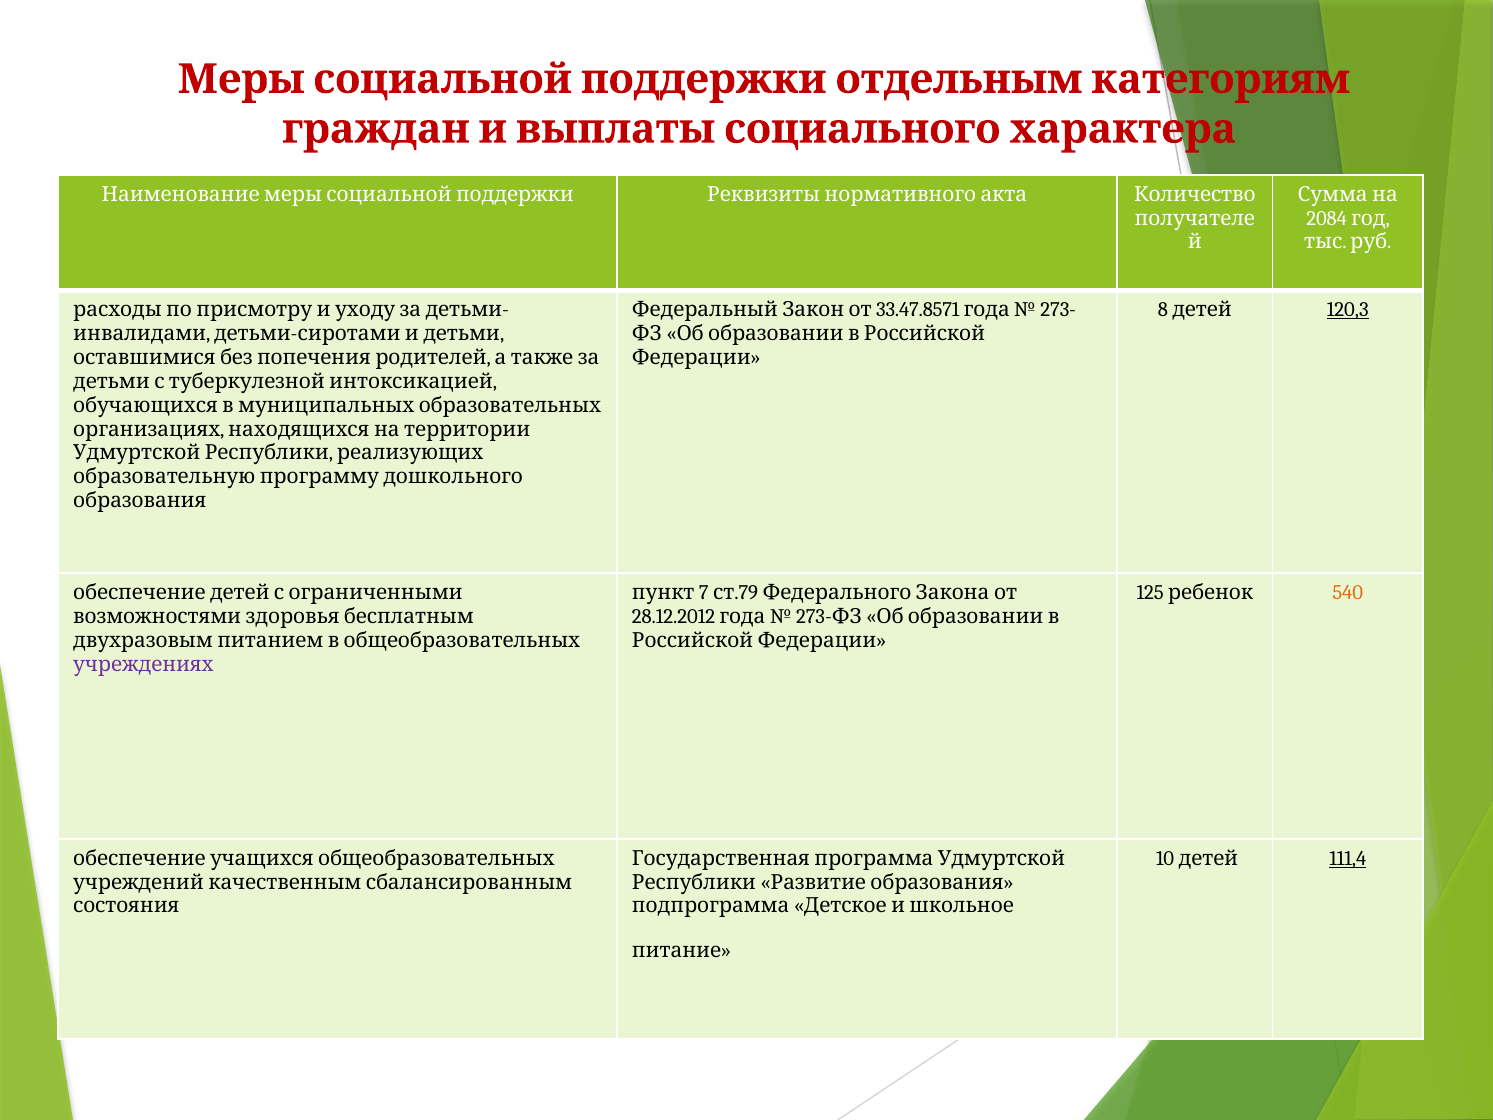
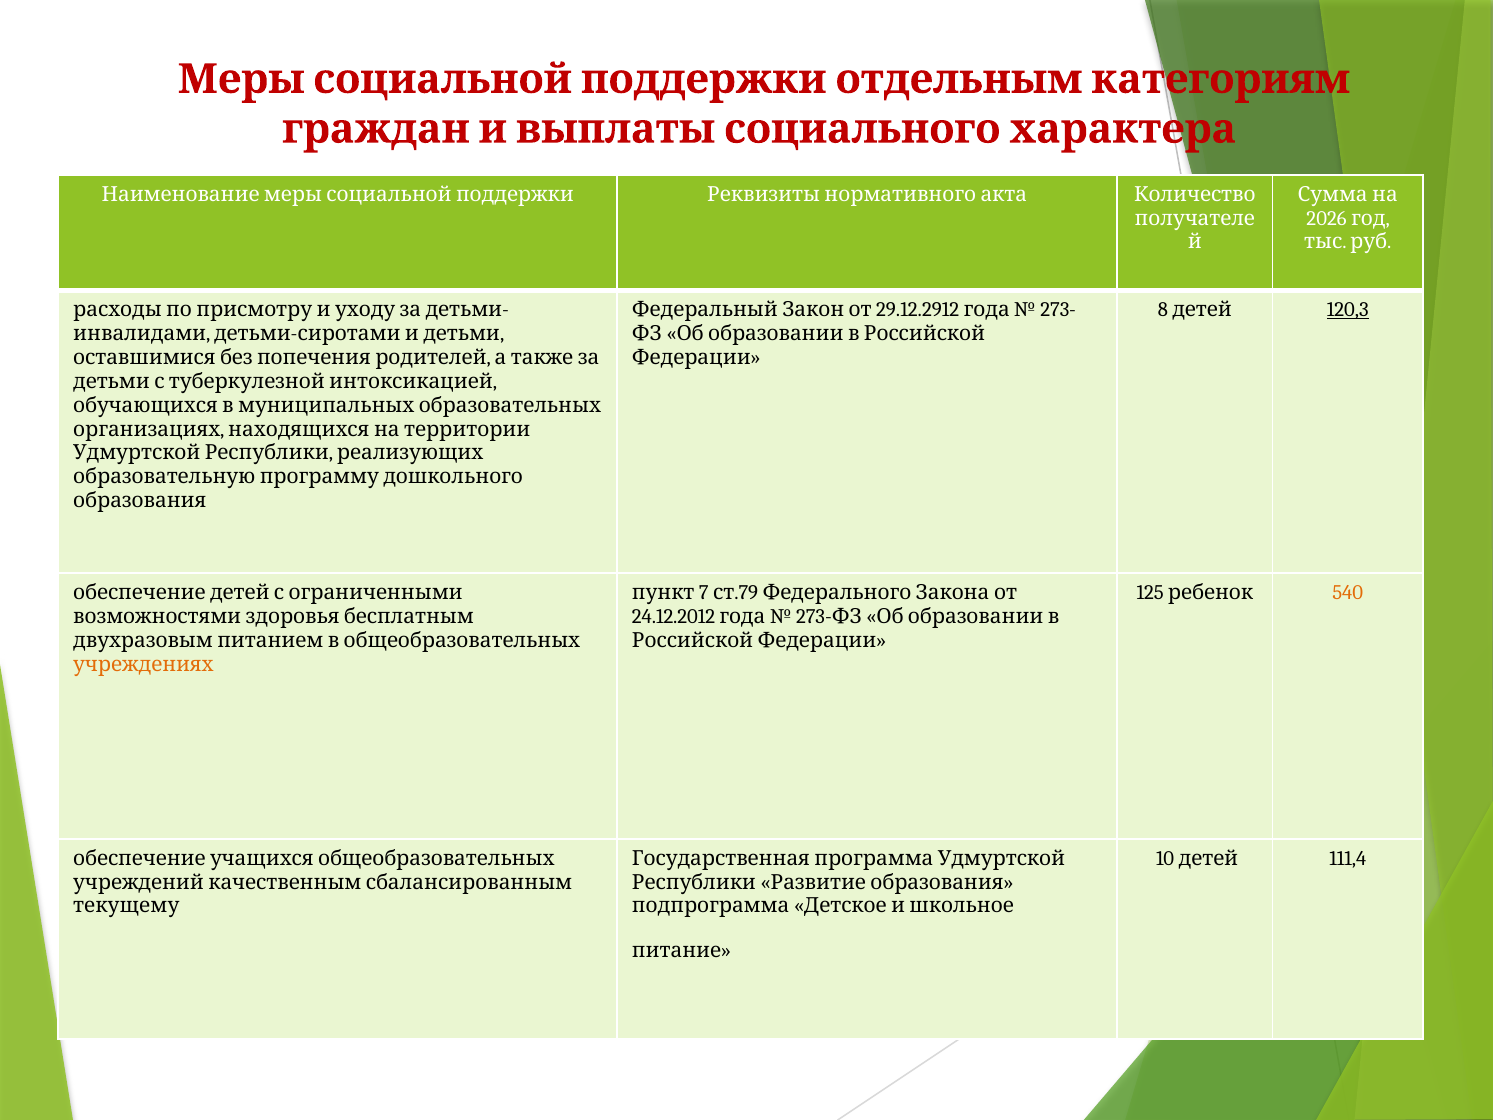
2084: 2084 -> 2026 (1327, 218)
33.47.8571: 33.47.8571 -> 29.12.2912 (918, 310)
28.12.2012: 28.12.2012 -> 24.12.2012 (674, 616)
учреждениях colour: purple -> orange (143, 664)
111,4 underline: present -> none (1348, 858)
состояния: состояния -> текущему (126, 906)
